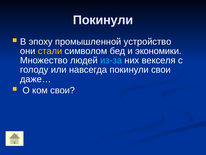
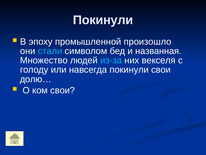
устройство: устройство -> произошло (148, 42)
стали colour: yellow -> light blue (50, 51)
экономики: экономики -> названная (158, 51)
даже…: даже… -> долю… (36, 79)
